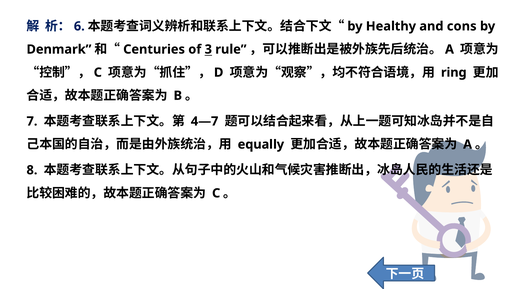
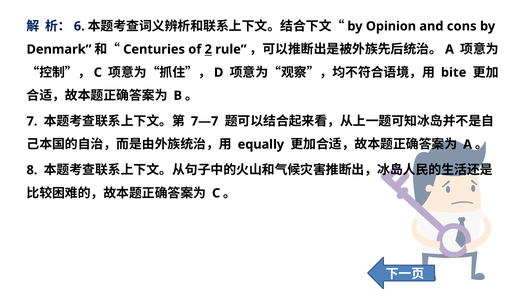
Healthy: Healthy -> Opinion (391, 26)
3: 3 -> 2 (208, 49)
ring: ring -> bite (454, 72)
4—7: 4—7 -> 7—7 (205, 121)
